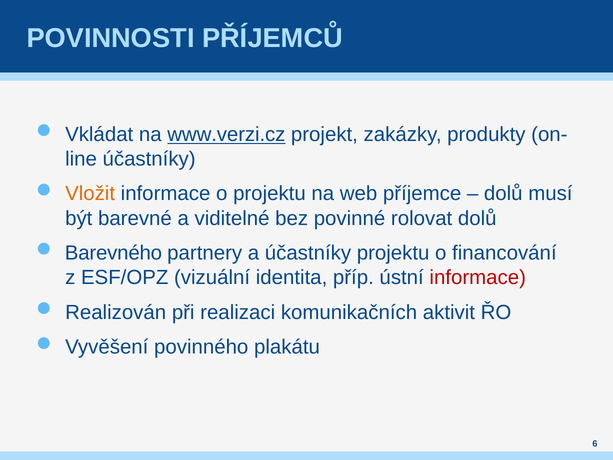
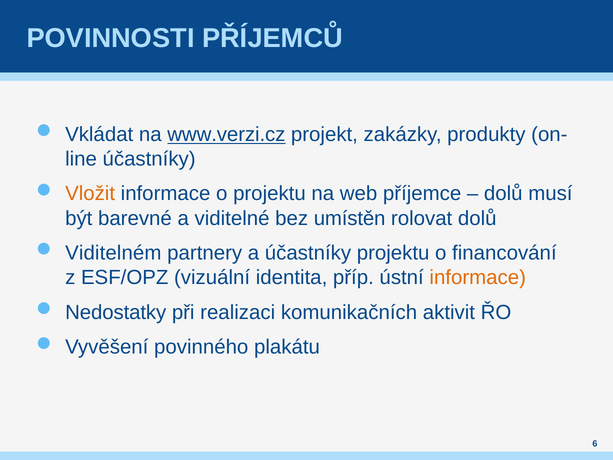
povinné: povinné -> umístěn (350, 218)
Barevného: Barevného -> Viditelném (113, 253)
informace colour: red -> orange (478, 277)
Realizován: Realizován -> Nedostatky (116, 312)
